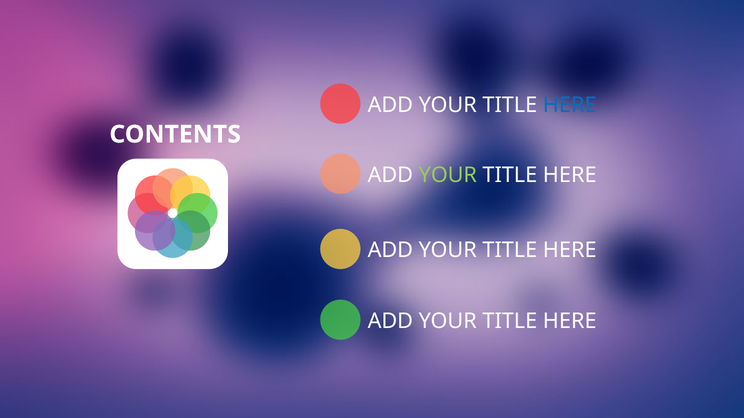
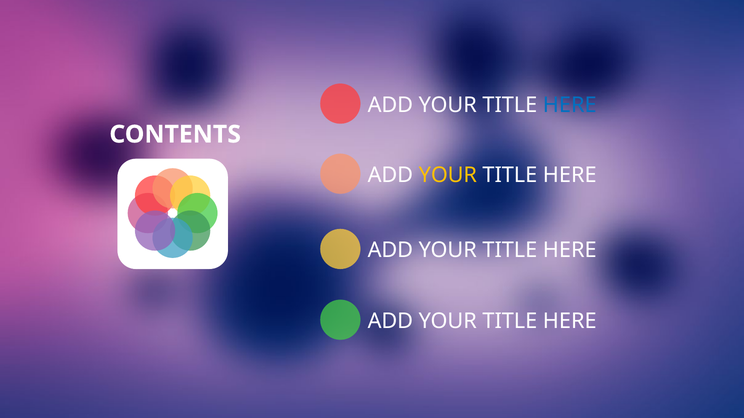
YOUR colour: light green -> yellow (448, 175)
